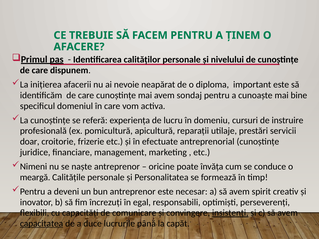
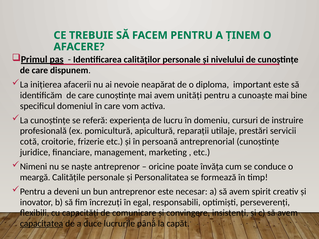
sondaj: sondaj -> unități (189, 95)
doar: doar -> cotă (30, 142)
efectuate: efectuate -> persoană (160, 142)
insistenți underline: present -> none (230, 213)
